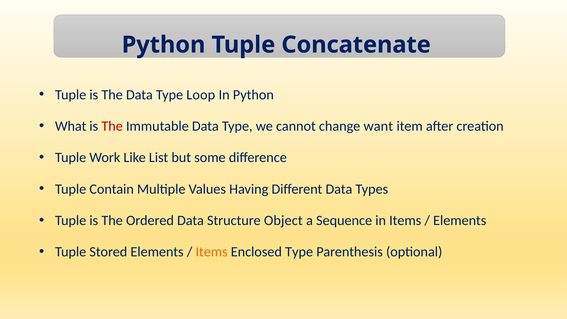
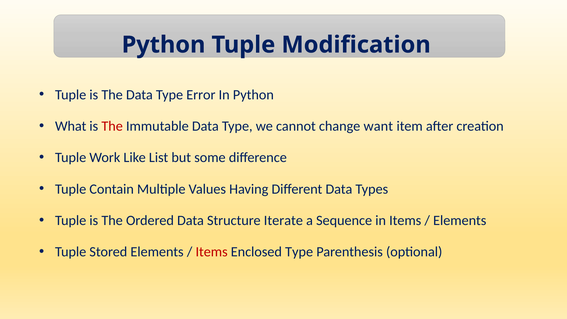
Concatenate: Concatenate -> Modification (356, 45)
Loop: Loop -> Error (201, 95)
Object: Object -> Iterate (283, 220)
Items colour: orange -> red (212, 252)
